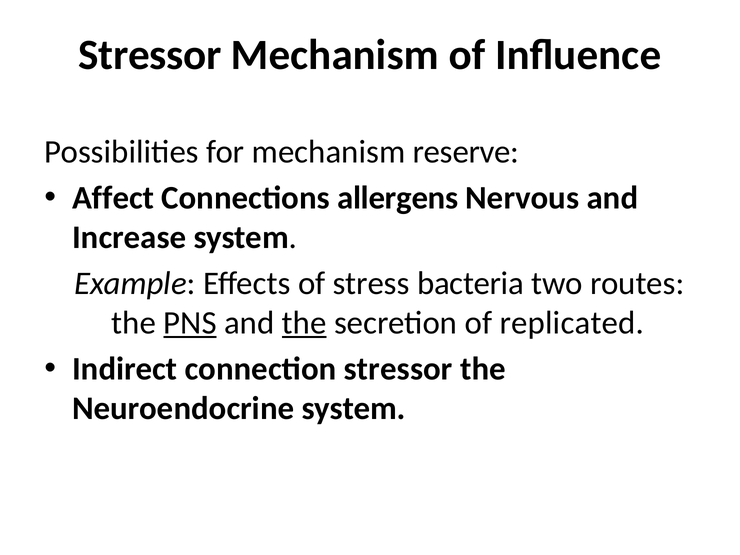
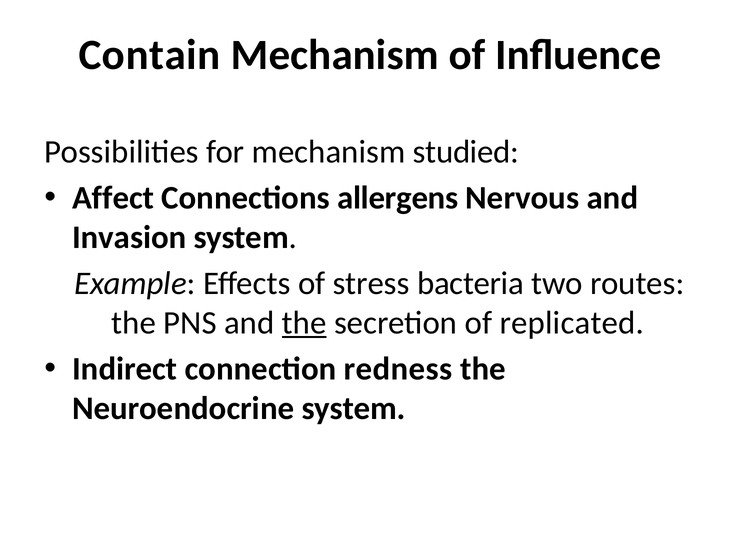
Stressor: Stressor -> Contain (150, 55)
reserve: reserve -> studied (466, 152)
Increase: Increase -> Invasion (129, 238)
PNS underline: present -> none (190, 323)
connection stressor: stressor -> redness (398, 369)
